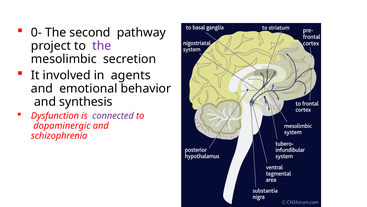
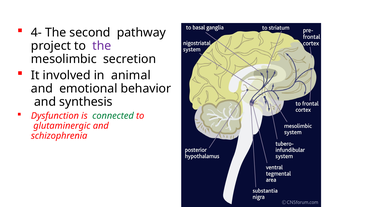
0-: 0- -> 4- (36, 32)
agents: agents -> animal (131, 75)
connected colour: purple -> green (113, 116)
dopaminergic: dopaminergic -> glutaminergic (62, 126)
